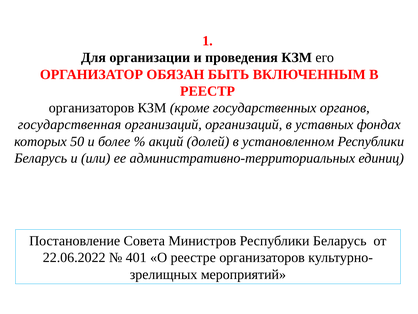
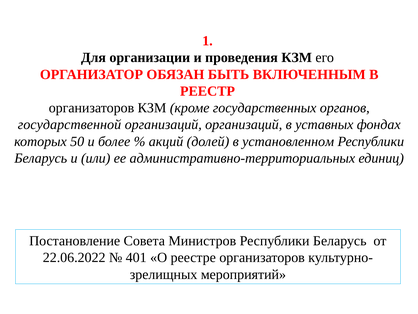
государственная: государственная -> государственной (69, 124)
